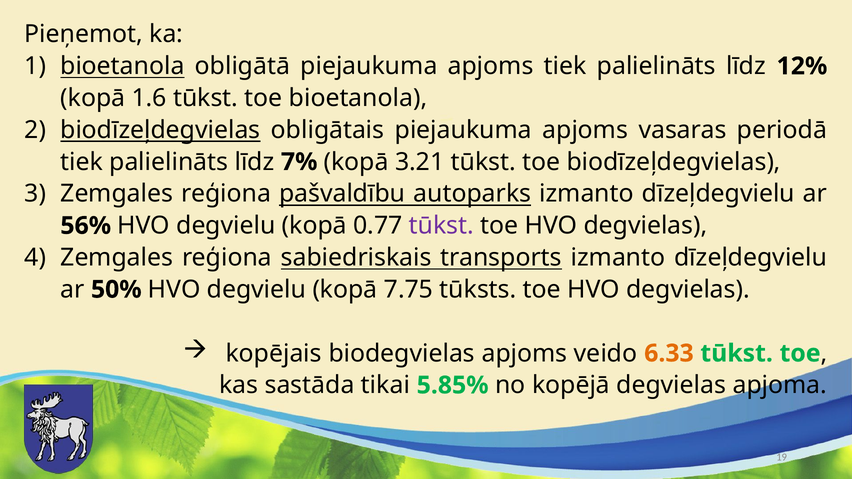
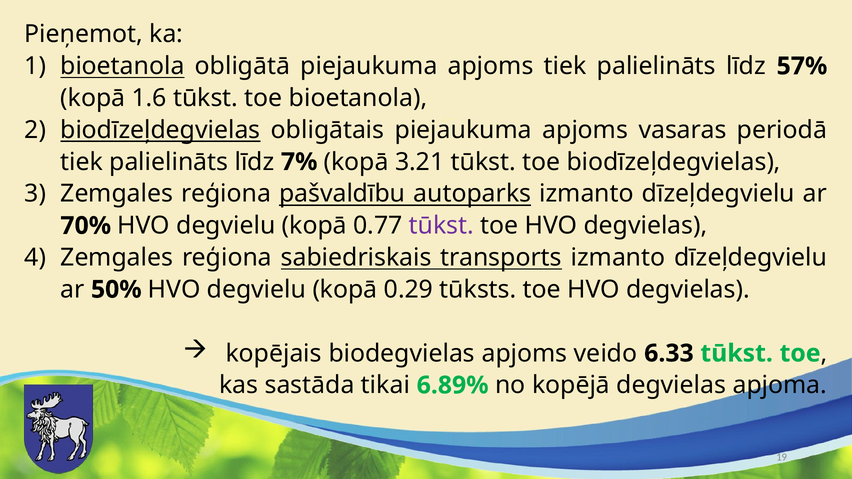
12%: 12% -> 57% (802, 66)
56%: 56% -> 70% (86, 226)
7.75: 7.75 -> 0.29 (408, 290)
6.33 colour: orange -> black (669, 354)
5.85%: 5.85% -> 6.89% (453, 385)
